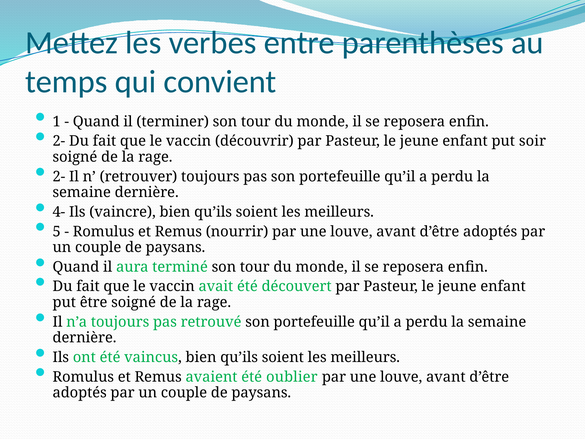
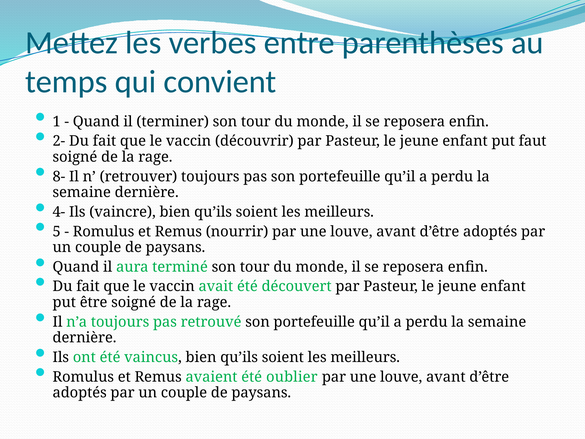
soir: soir -> faut (533, 141)
2-: 2- -> 8- (59, 176)
